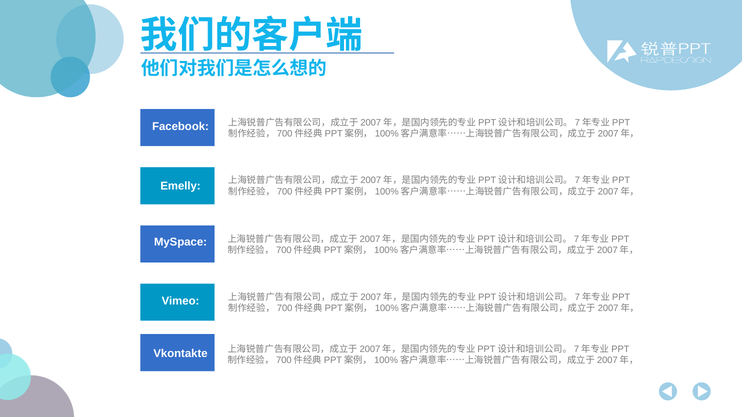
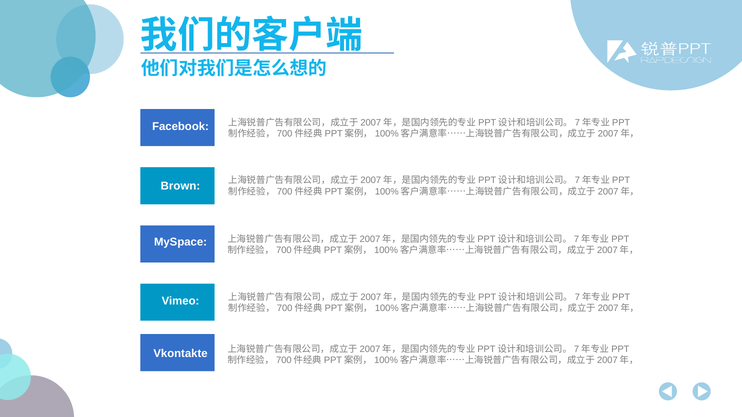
Emelly: Emelly -> Brown (180, 186)
